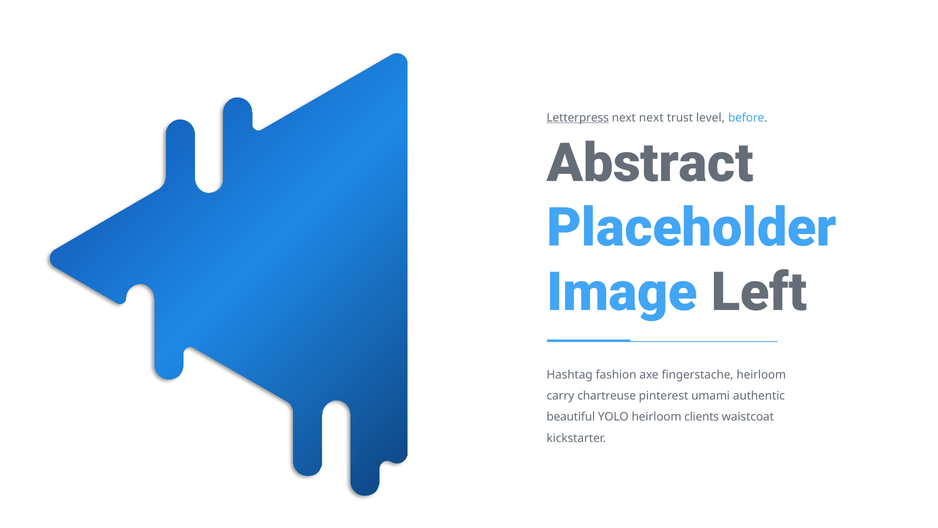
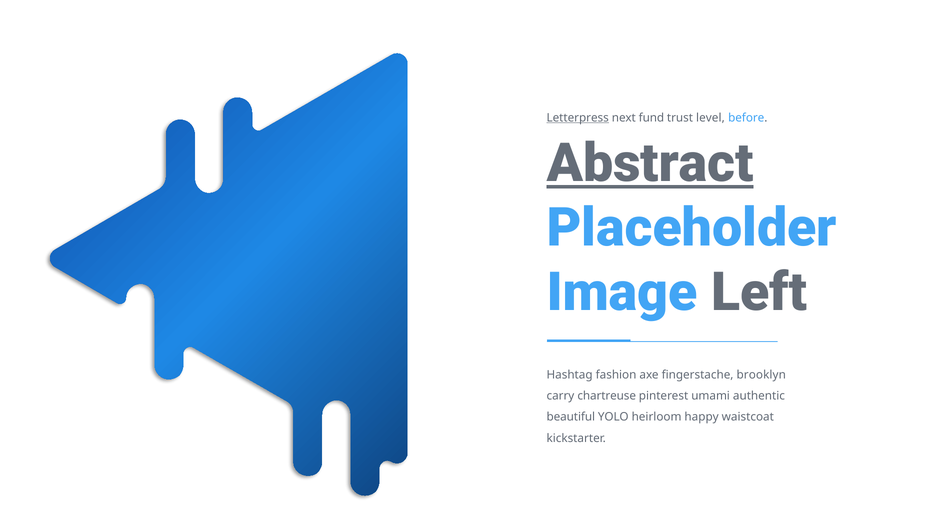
next next: next -> fund (651, 118)
Abstract underline: none -> present (650, 163)
fingerstache heirloom: heirloom -> brooklyn (761, 375)
clients: clients -> happy (702, 417)
